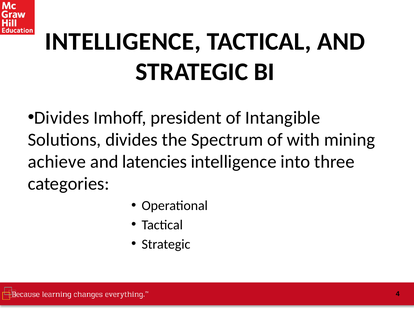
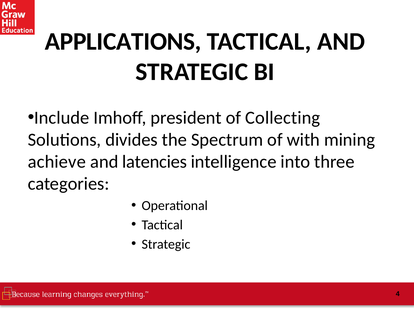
INTELLIGENCE: INTELLIGENCE -> APPLICATIONS (123, 42)
Divides: Divides -> Include (62, 118)
Intangible: Intangible -> Collecting (283, 118)
